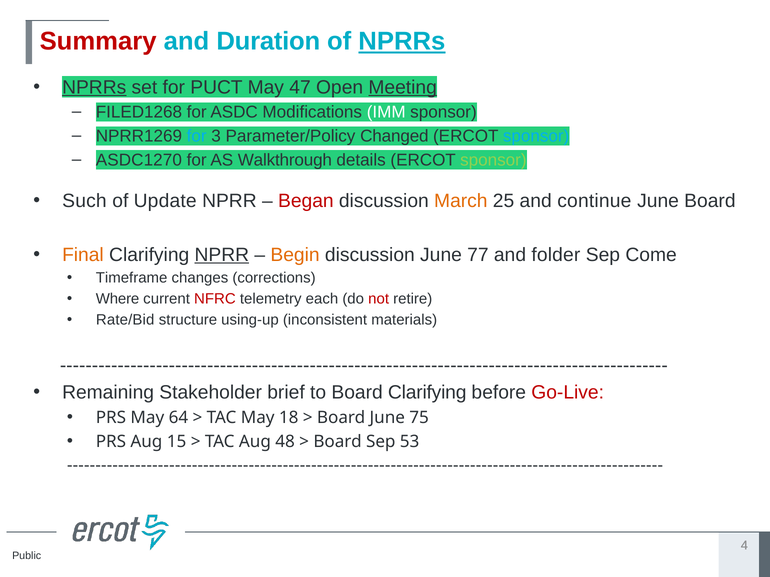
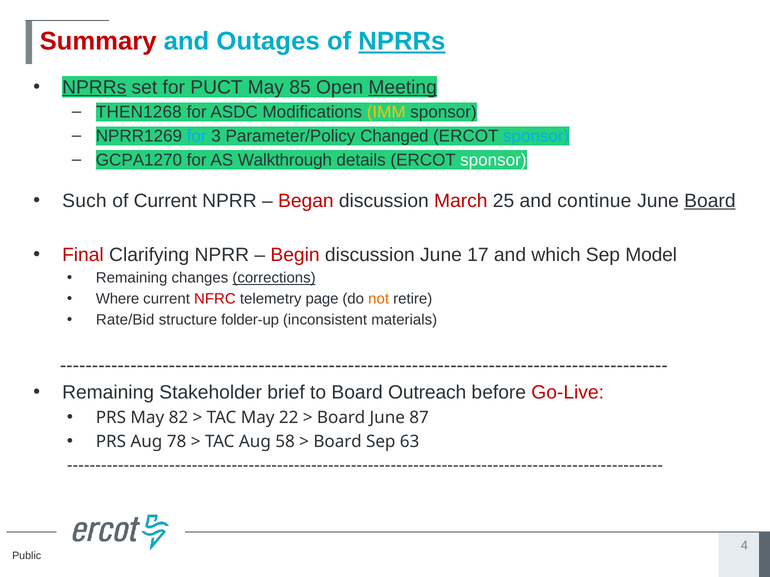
Duration: Duration -> Outages (268, 42)
47: 47 -> 85 (300, 87)
FILED1268: FILED1268 -> THEN1268 (139, 112)
IMM colour: white -> yellow (386, 112)
ASDC1270: ASDC1270 -> GCPA1270 (139, 160)
sponsor colour: light green -> white (493, 160)
of Update: Update -> Current (165, 201)
March colour: orange -> red (461, 201)
Board underline: none -> present (710, 201)
Final colour: orange -> red (83, 255)
NPRR underline: present -> none (222, 255)
Begin colour: orange -> red (295, 255)
77: 77 -> 17 (478, 255)
folder: folder -> which (556, 255)
Come: Come -> Model (651, 255)
Timeframe: Timeframe -> Remaining (132, 278)
corrections underline: none -> present (274, 278)
each: each -> page (322, 299)
not colour: red -> orange (379, 299)
using-up: using-up -> folder-up (250, 320)
Board Clarifying: Clarifying -> Outreach (427, 393)
64: 64 -> 82 (178, 418)
18: 18 -> 22 (289, 418)
75: 75 -> 87 (419, 418)
15: 15 -> 78 (177, 442)
48: 48 -> 58 (285, 442)
53: 53 -> 63 (410, 442)
